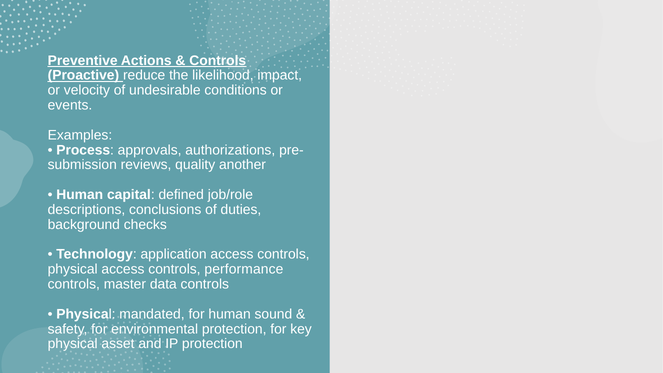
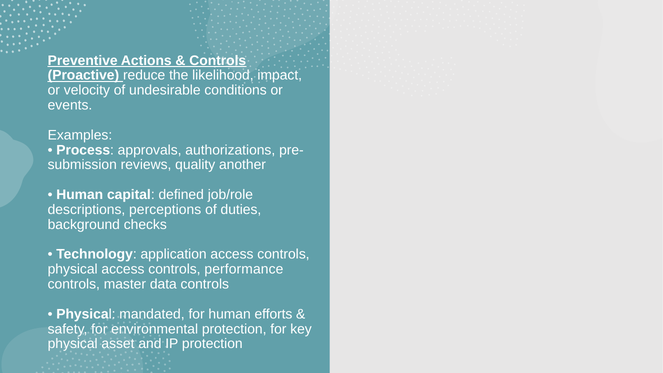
conclusions: conclusions -> perceptions (165, 210)
sound: sound -> efforts (273, 314)
